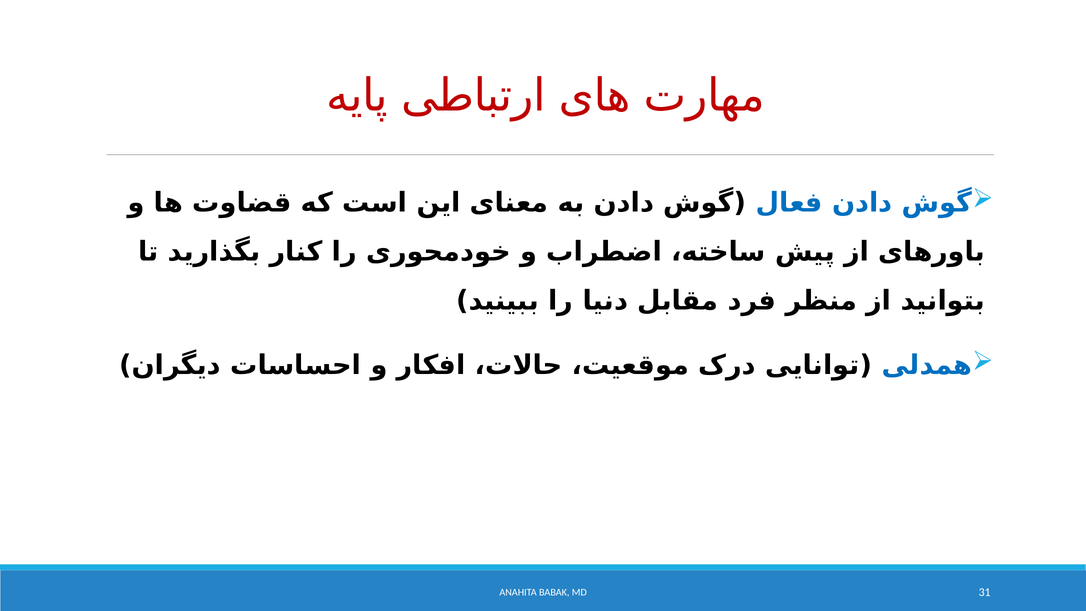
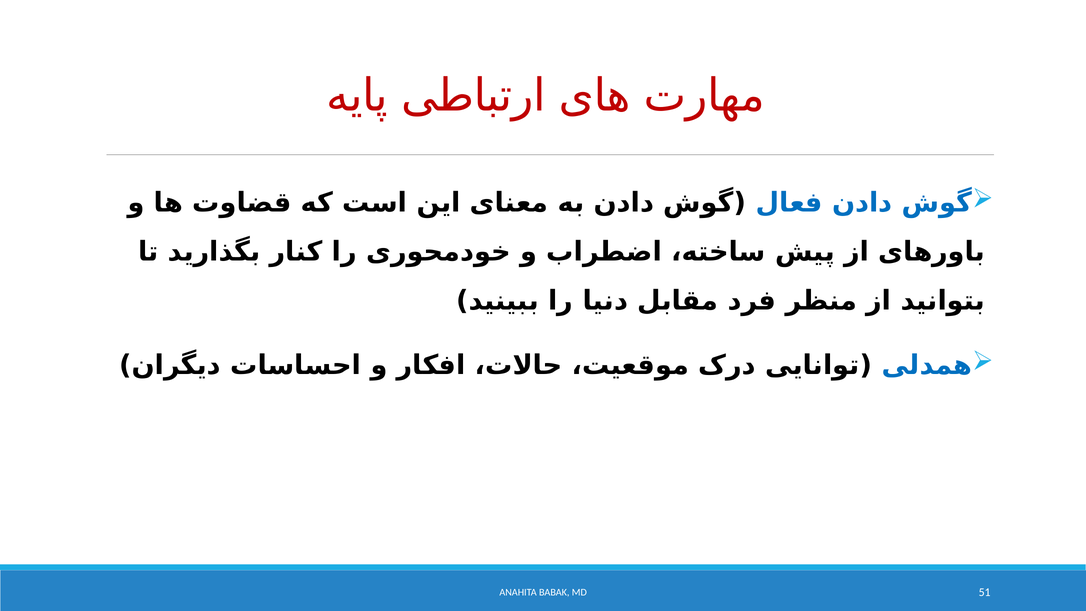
31: 31 -> 51 (985, 592)
